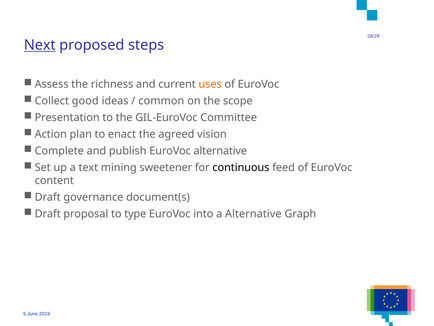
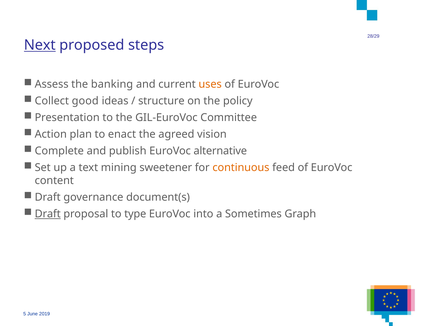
richness: richness -> banking (112, 84)
common: common -> structure (161, 101)
scope: scope -> policy (238, 101)
continuous colour: black -> orange (241, 167)
Draft underline: none -> present (48, 214)
a Alternative: Alternative -> Sometimes (253, 214)
